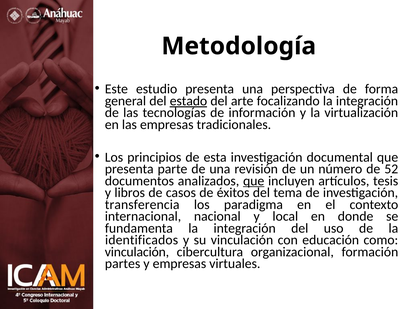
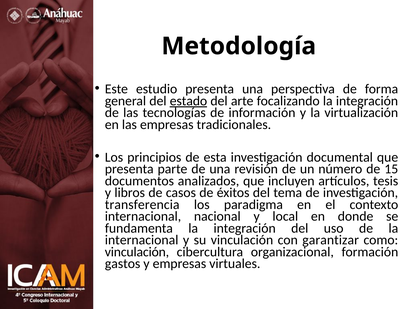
52: 52 -> 15 (391, 169)
que underline: present -> none (254, 181)
identificados: identificados -> internacional (142, 240)
educación: educación -> garantizar (331, 240)
partes: partes -> gastos (123, 263)
